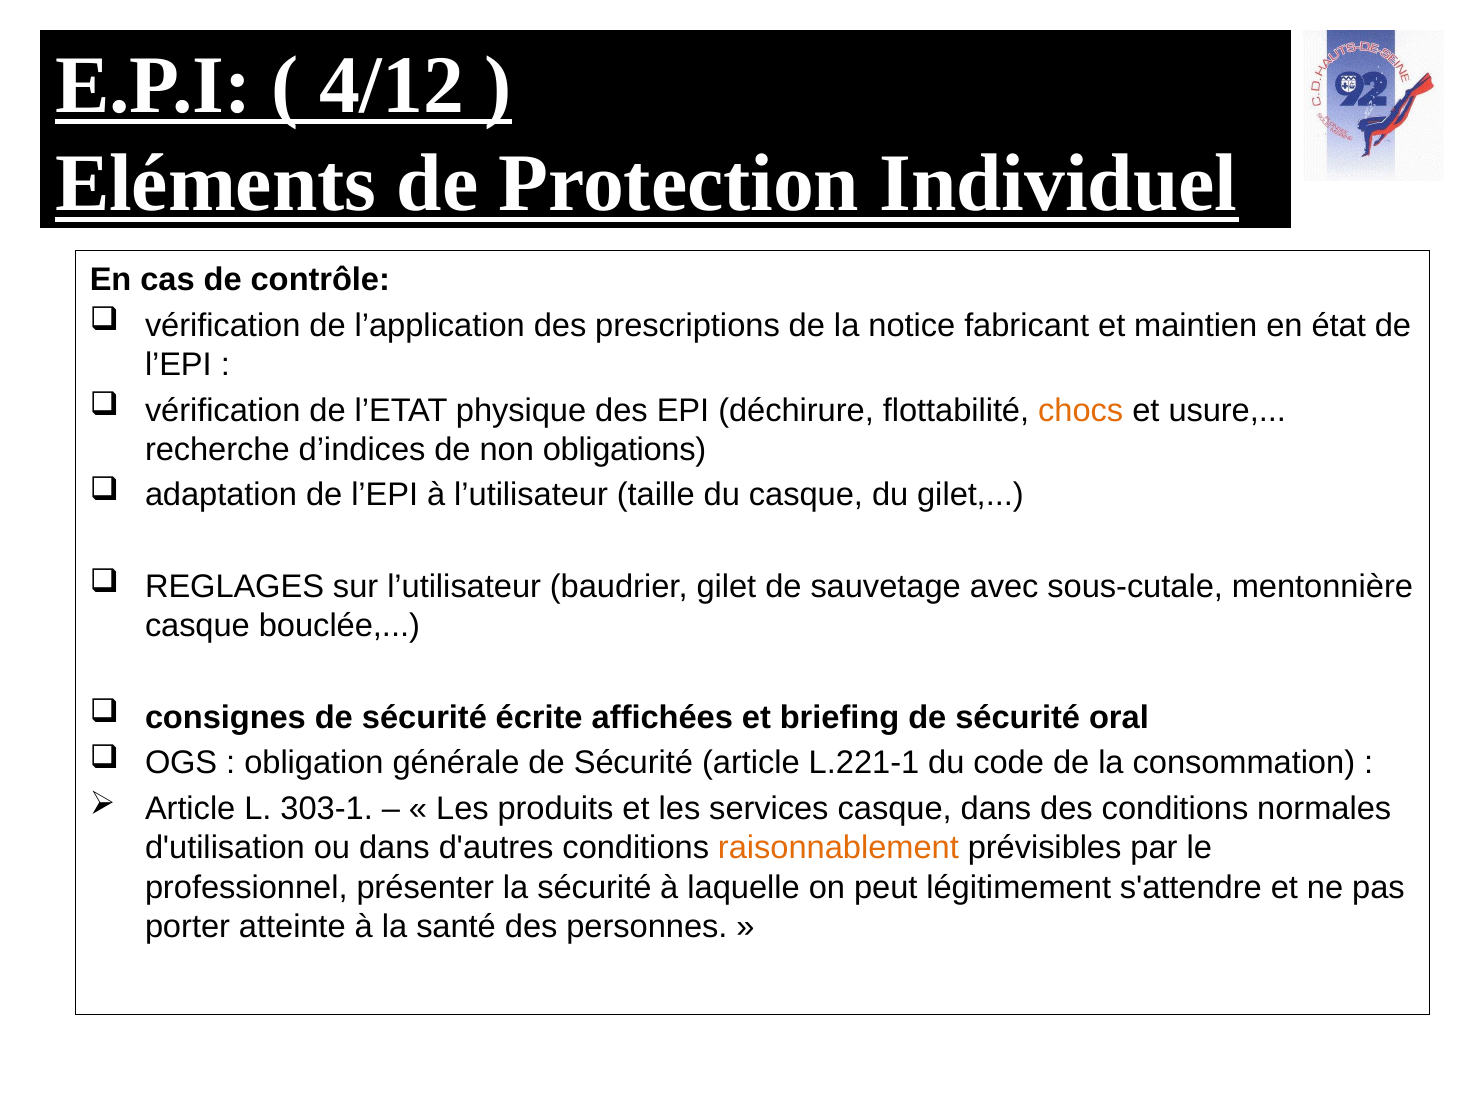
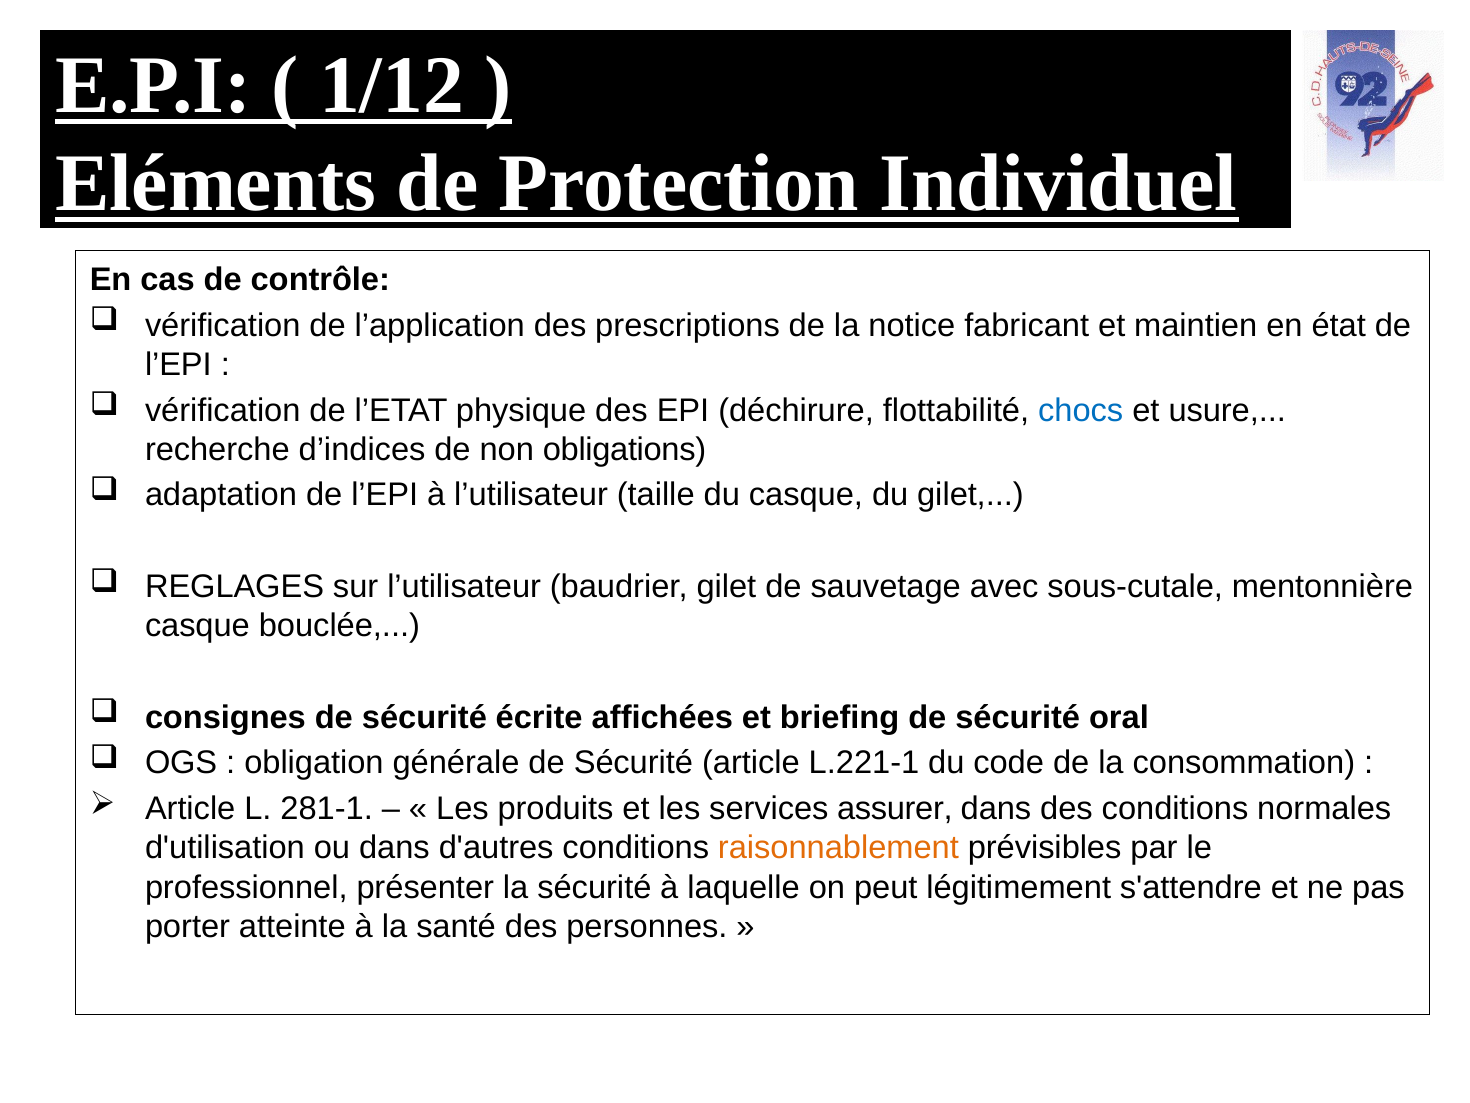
4/12: 4/12 -> 1/12 (392, 85)
chocs colour: orange -> blue (1081, 410)
303-1: 303-1 -> 281-1 (327, 808)
services casque: casque -> assurer (895, 808)
